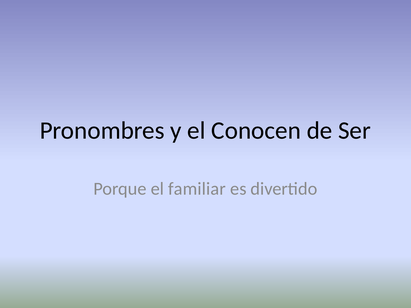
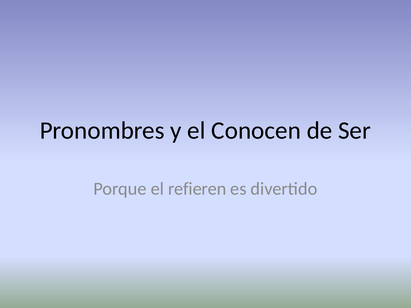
familiar: familiar -> refieren (197, 189)
